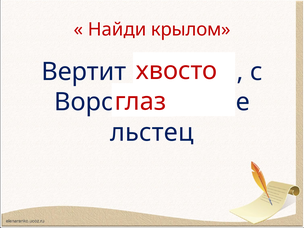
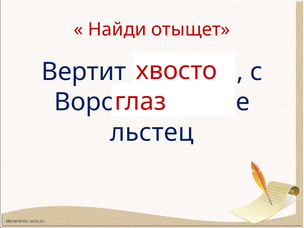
Найди крылом: крылом -> отыщет (191, 29)
